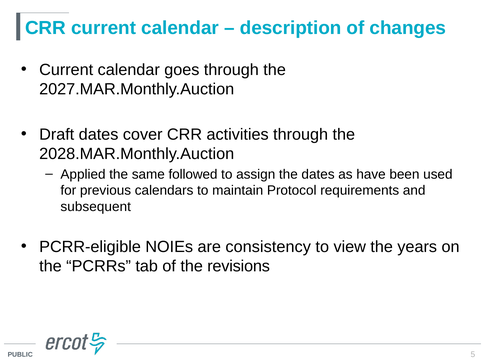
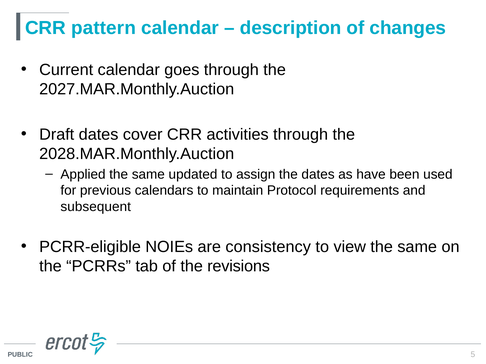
CRR current: current -> pattern (104, 28)
followed: followed -> updated (193, 175)
view the years: years -> same (417, 247)
